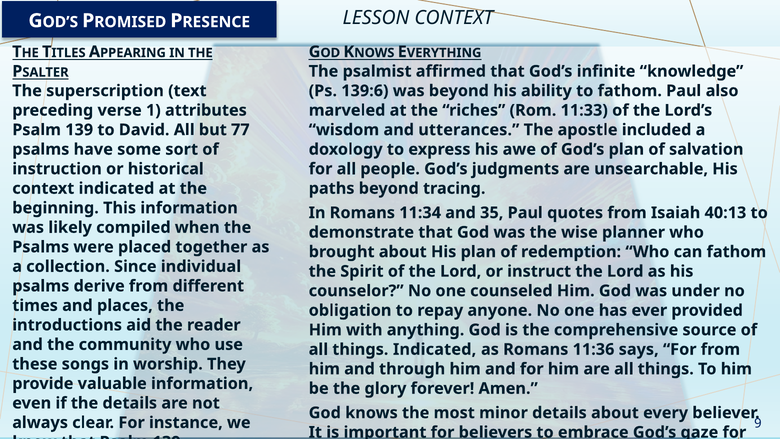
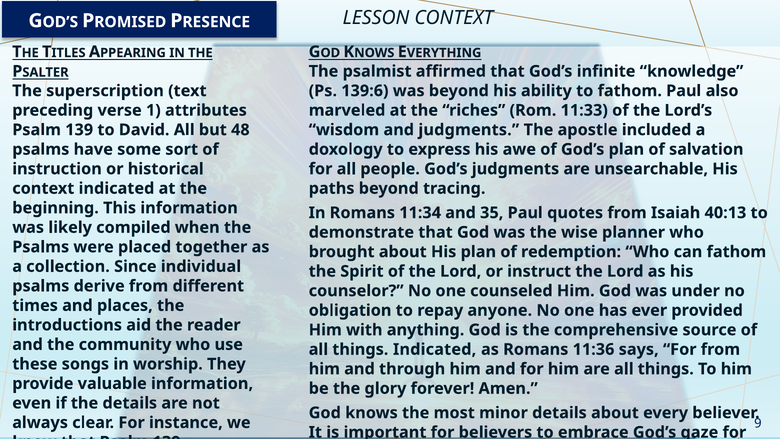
77: 77 -> 48 (240, 130)
and utterances: utterances -> judgments (469, 130)
